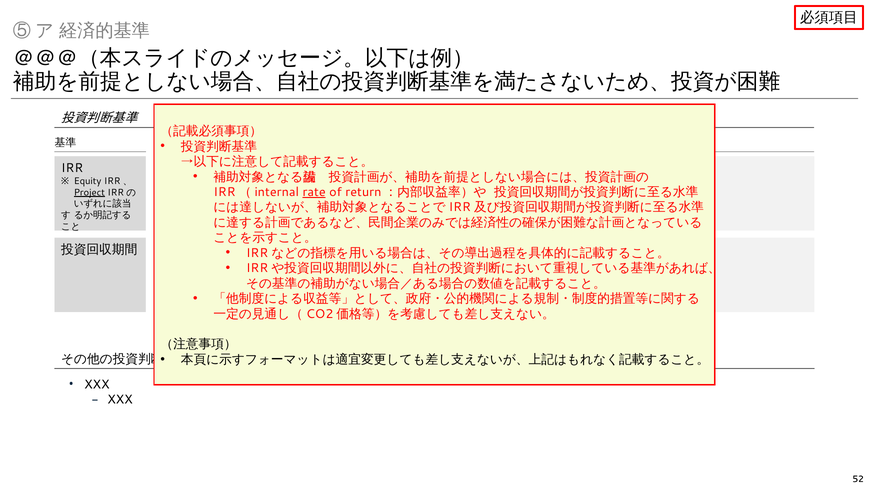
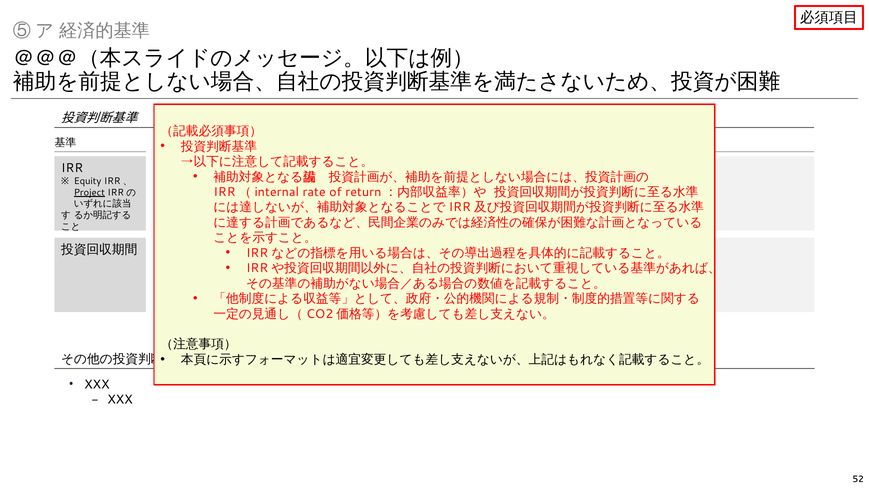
rate underline: present -> none (314, 192)
